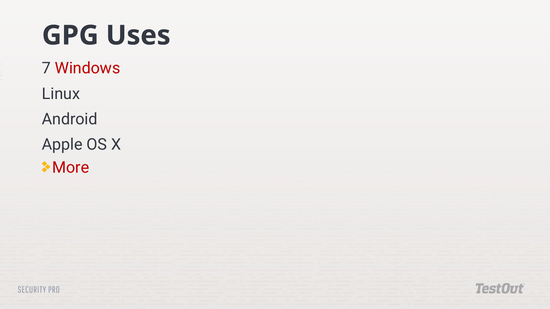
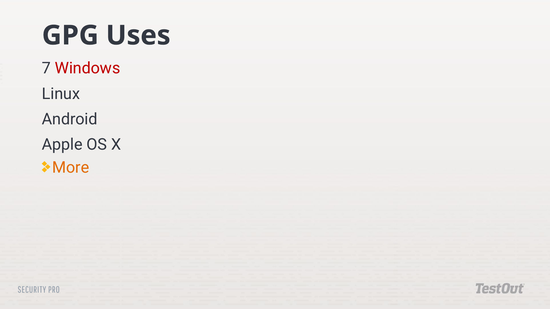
More colour: red -> orange (71, 168)
